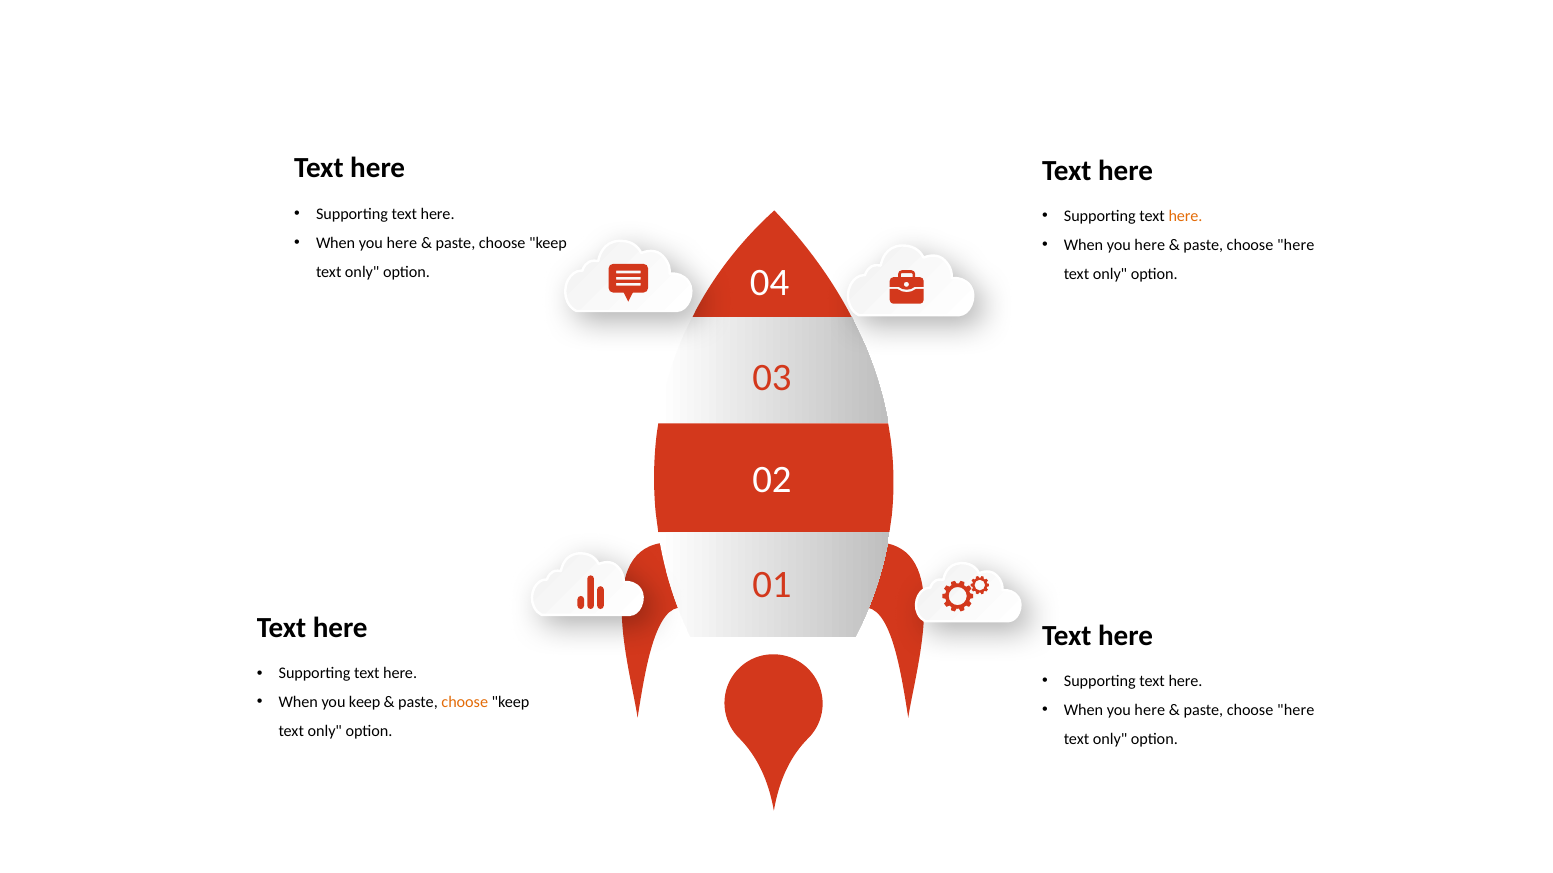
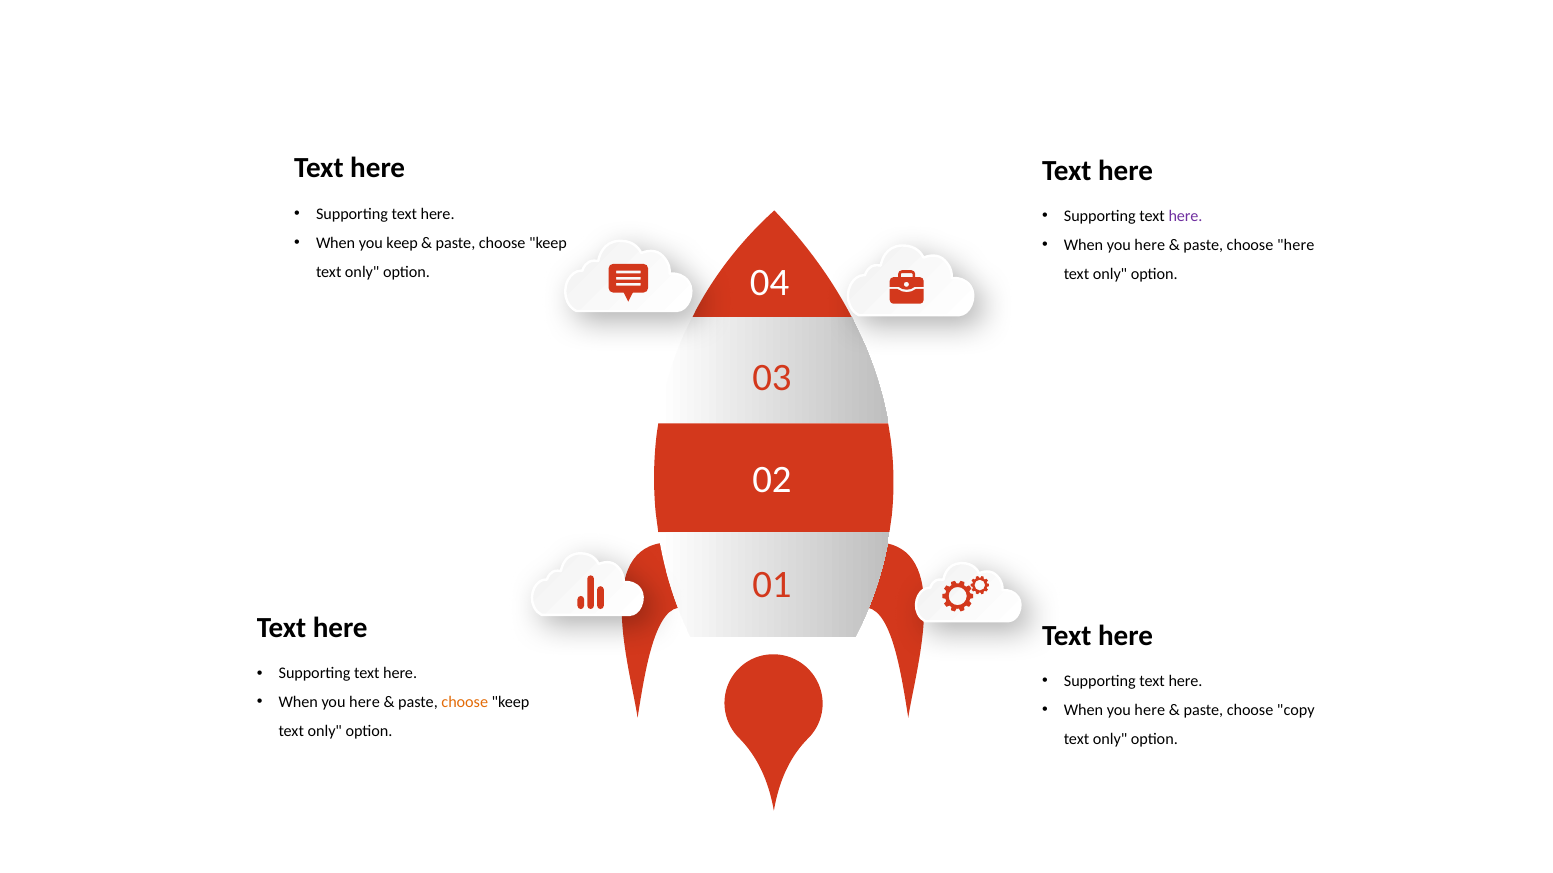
here colour: orange -> purple (1186, 216)
here: here -> keep (402, 243)
keep: keep -> here (364, 703)
here: here -> copy (1296, 710)
